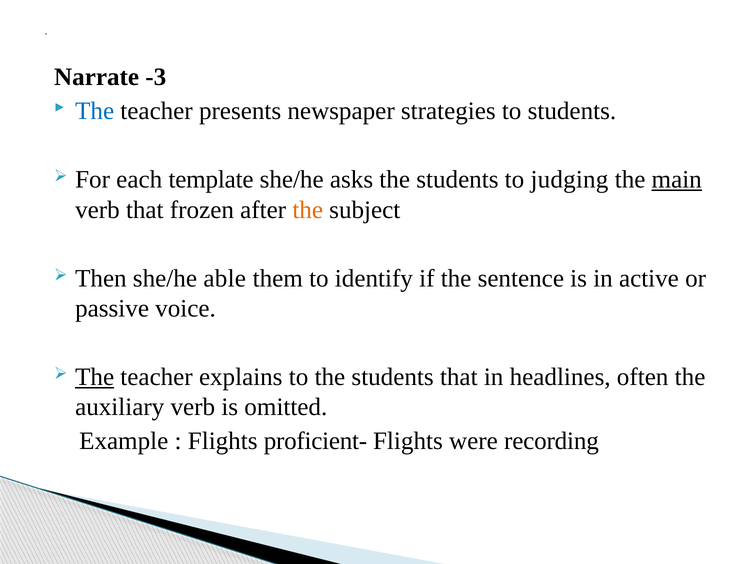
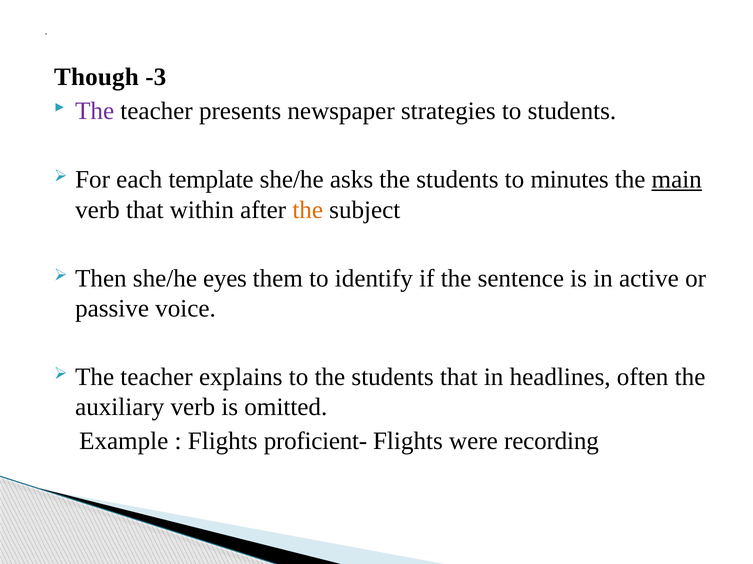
Narrate: Narrate -> Though (96, 77)
The colour: blue -> purple (95, 111)
judging: judging -> minutes (570, 180)
frozen: frozen -> within (202, 210)
able: able -> eyes (225, 279)
The underline: present -> none (95, 377)
